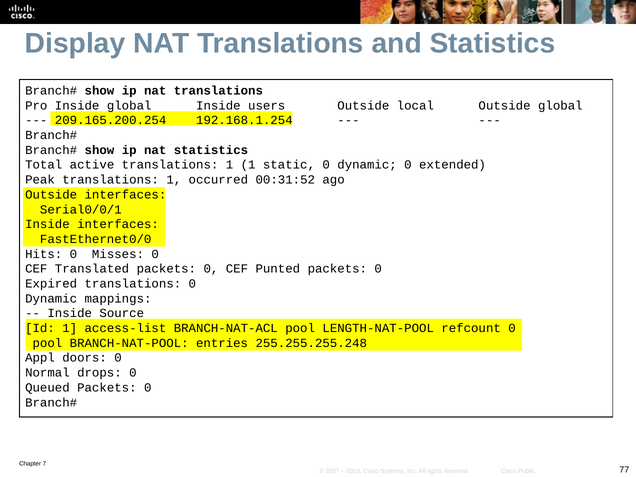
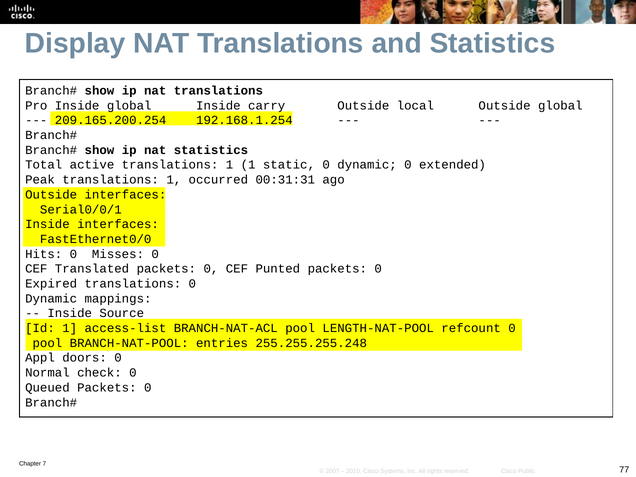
users: users -> carry (267, 105)
00:31:52: 00:31:52 -> 00:31:31 (285, 180)
drops: drops -> check (99, 373)
